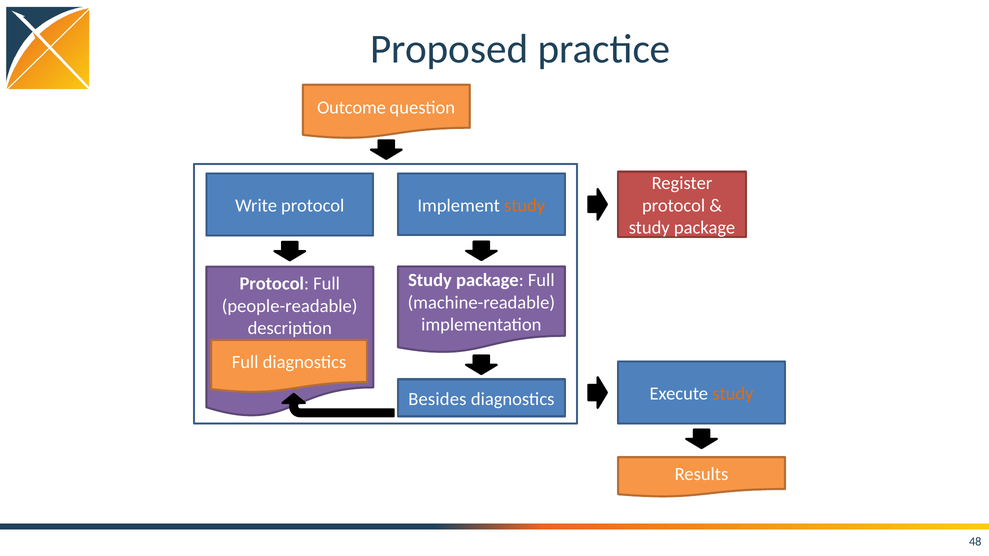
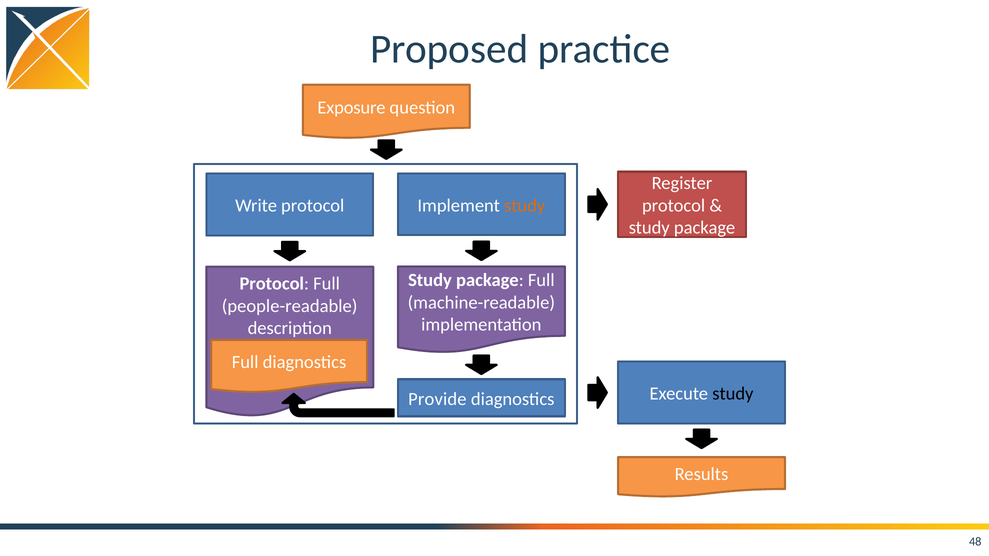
Outcome: Outcome -> Exposure (351, 108)
study colour: orange -> black (733, 394)
Besides: Besides -> Provide (437, 399)
